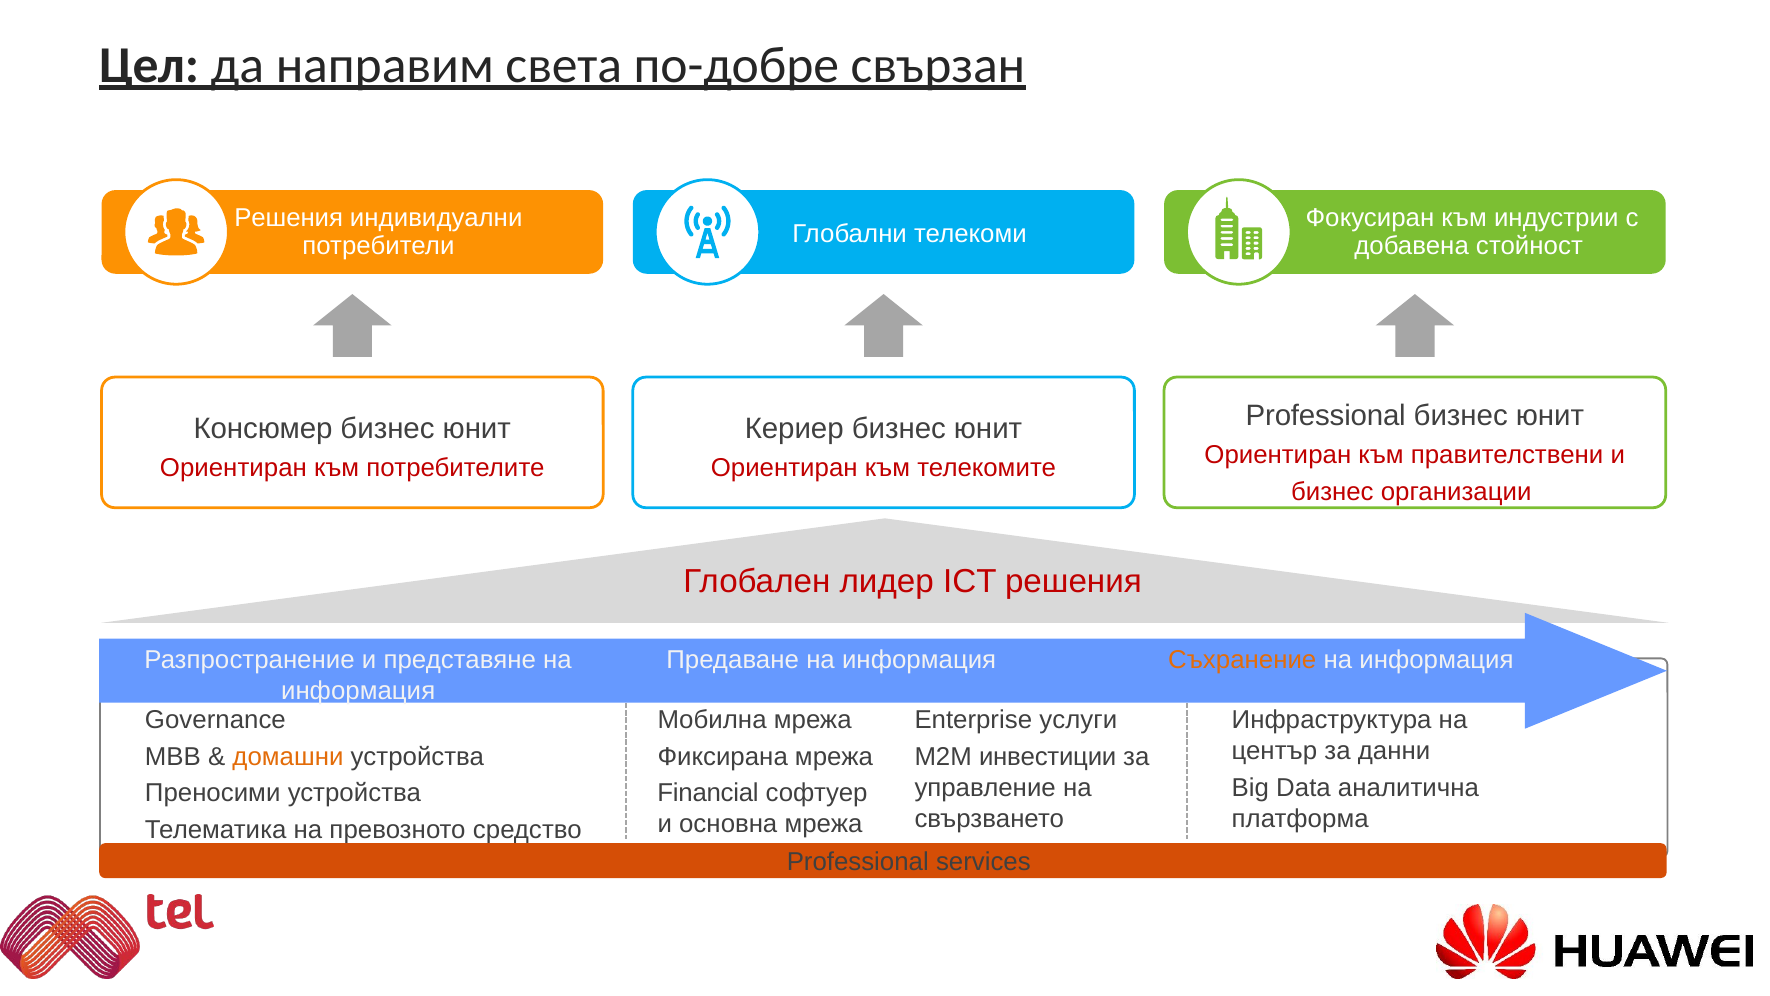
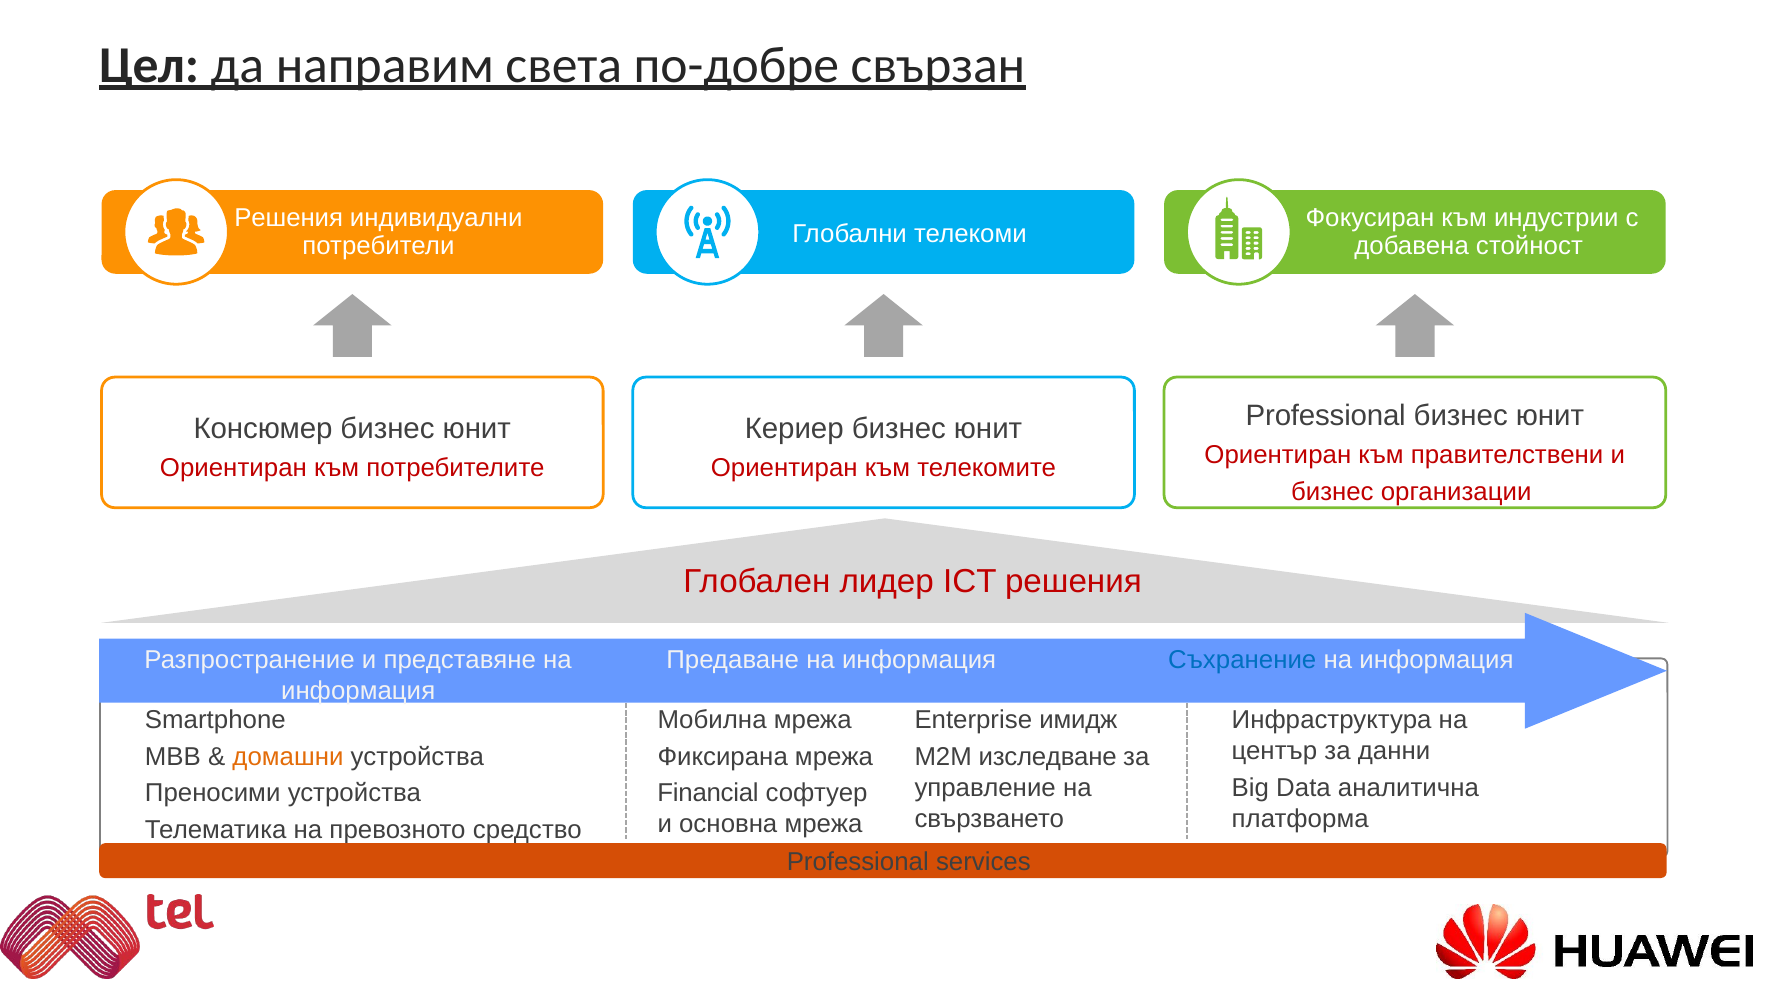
Съхранение colour: orange -> blue (1242, 660)
Governance: Governance -> Smartphone (215, 720)
Enterprise услуги: услуги -> имидж (1078, 720)
инвестиции: инвестиции -> изследване (1048, 756)
